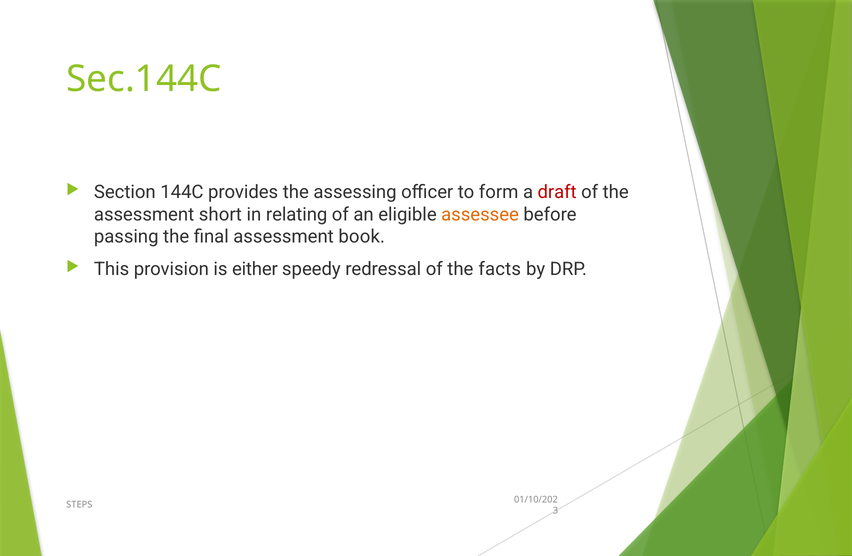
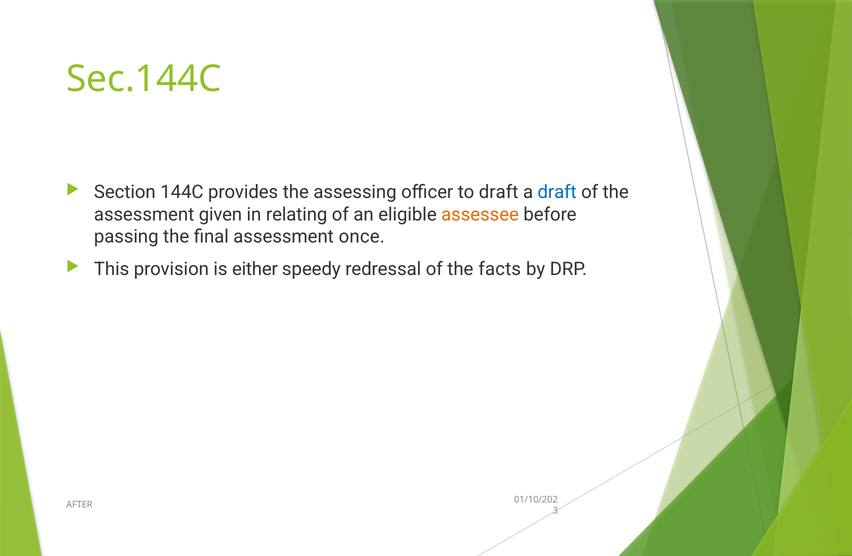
to form: form -> draft (499, 192)
draft colour: red -> blue (557, 192)
short: short -> given (220, 214)
book: book -> once (362, 237)
STEPS: STEPS -> AFTER (79, 504)
